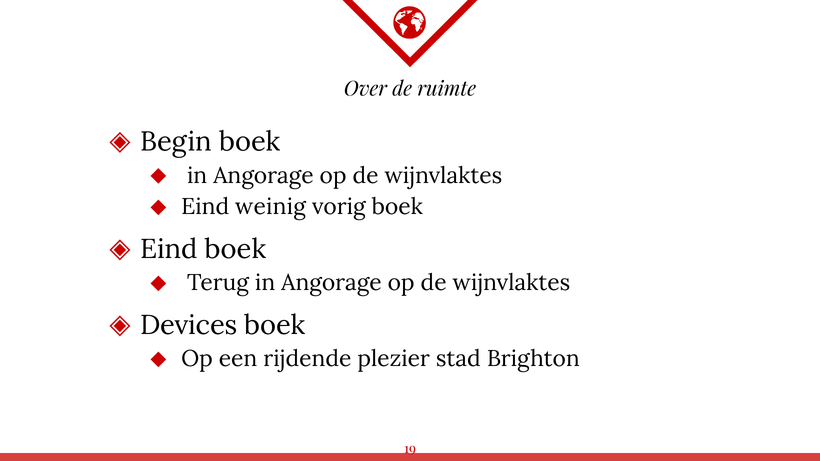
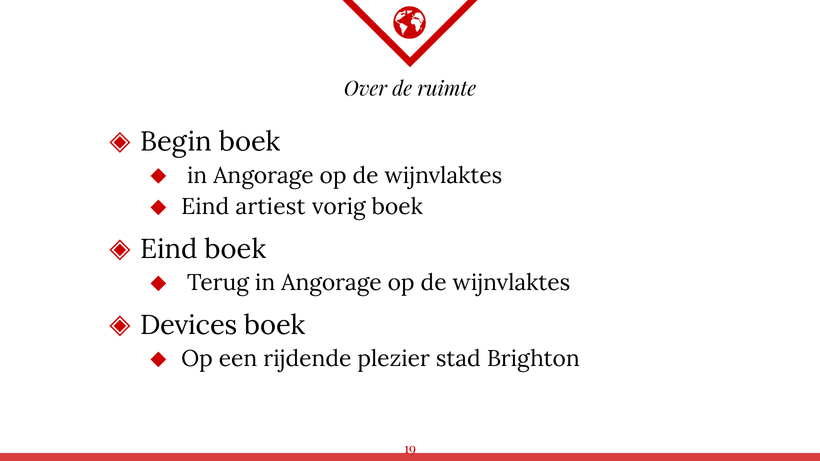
weinig: weinig -> artiest (270, 207)
